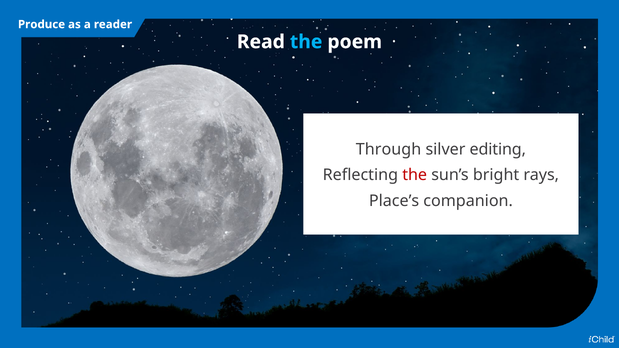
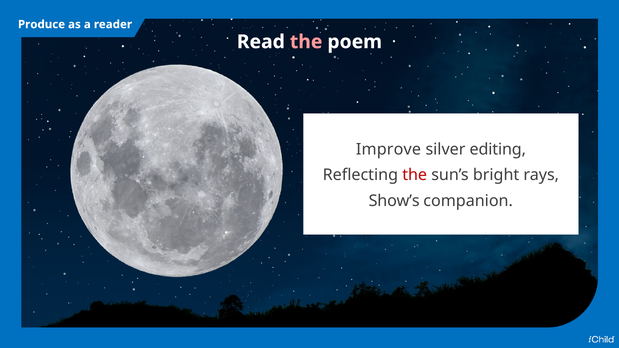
the colour: light blue -> pink (306, 42)
Through: Through -> Improve (388, 149)
Place’s: Place’s -> Show’s (394, 201)
